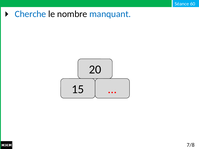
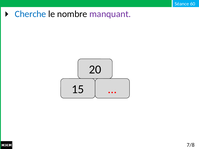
manquant colour: blue -> purple (110, 14)
